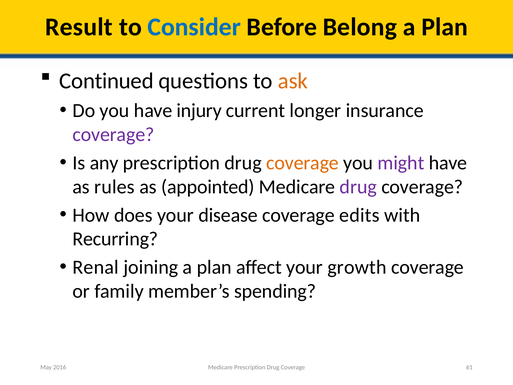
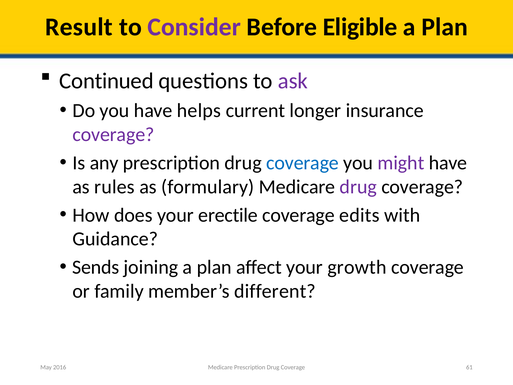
Consider colour: blue -> purple (194, 27)
Belong: Belong -> Eligible (360, 27)
ask colour: orange -> purple (293, 81)
injury: injury -> helps (199, 111)
coverage colour: orange -> blue (303, 163)
appointed: appointed -> formulary (208, 187)
disease: disease -> erectile (228, 215)
Recurring: Recurring -> Guidance (115, 239)
Renal: Renal -> Sends (96, 267)
spending: spending -> different (275, 291)
